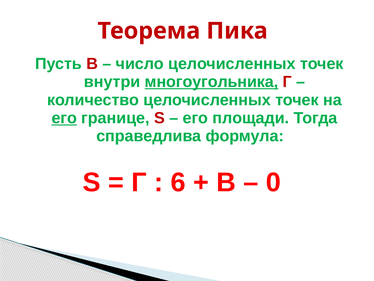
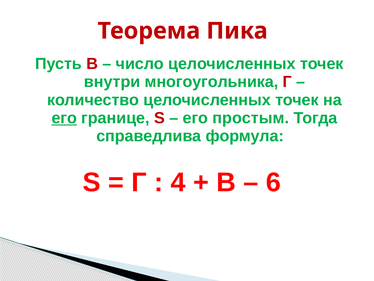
многоугольника underline: present -> none (211, 82)
площади: площади -> простым (251, 118)
6: 6 -> 4 (178, 182)
0: 0 -> 6 (273, 182)
